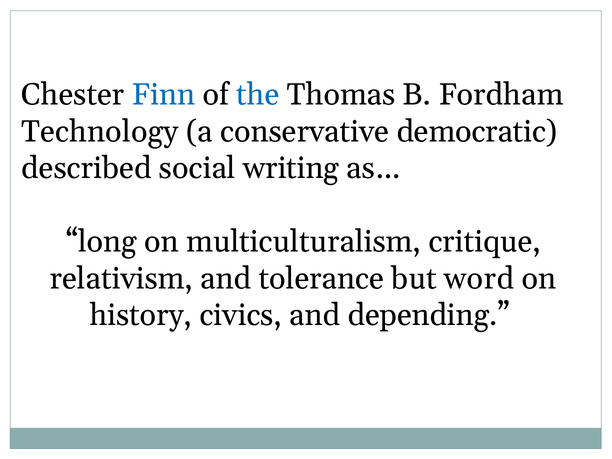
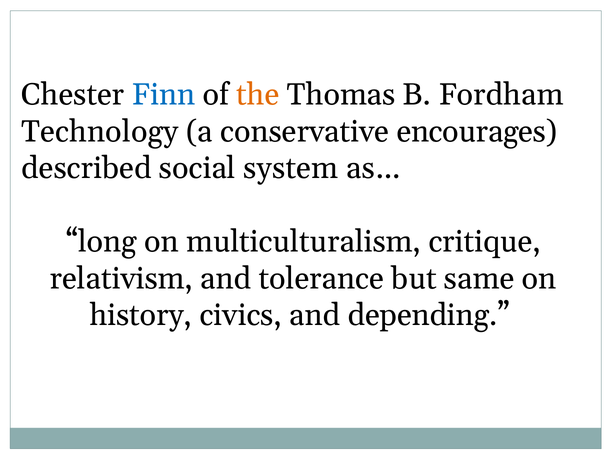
the colour: blue -> orange (258, 95)
democratic: democratic -> encourages (477, 132)
writing: writing -> system (291, 168)
word: word -> same (479, 278)
